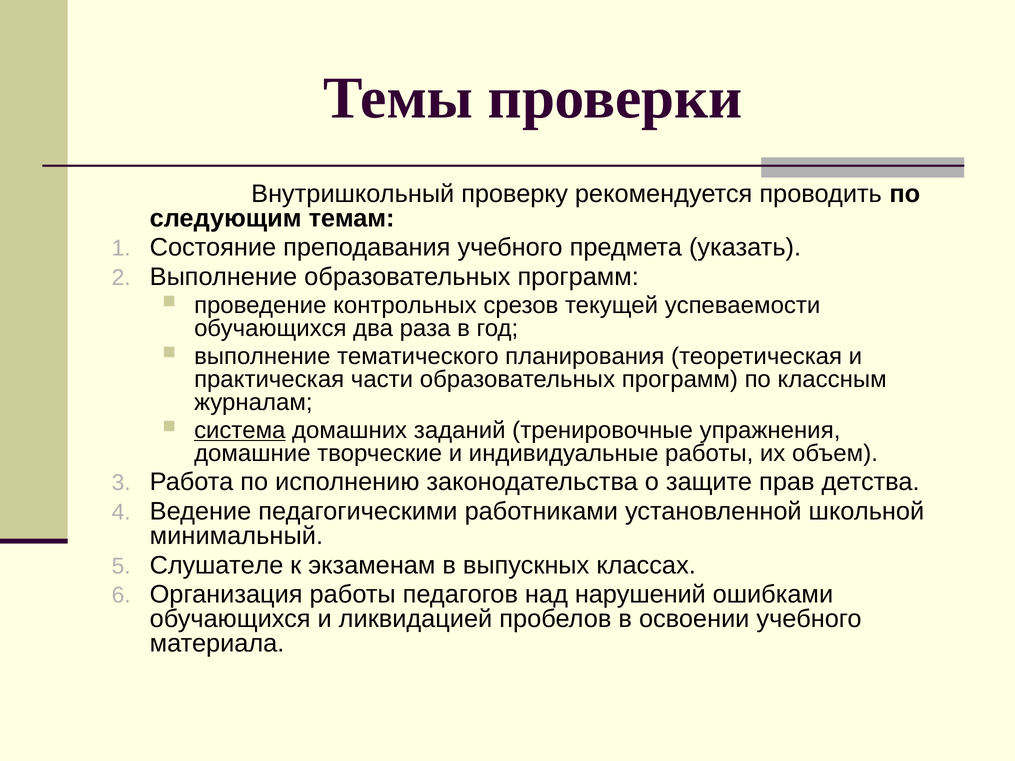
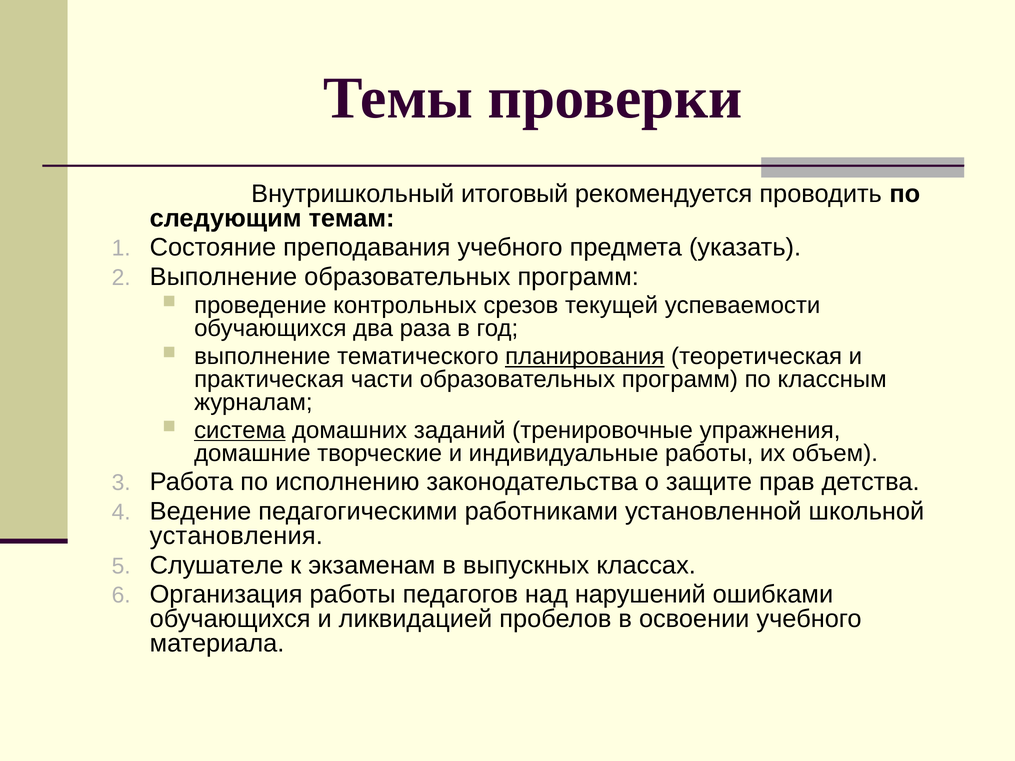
проверку: проверку -> итоговый (515, 194)
планирования underline: none -> present (585, 356)
минимальный: минимальный -> установления (236, 536)
